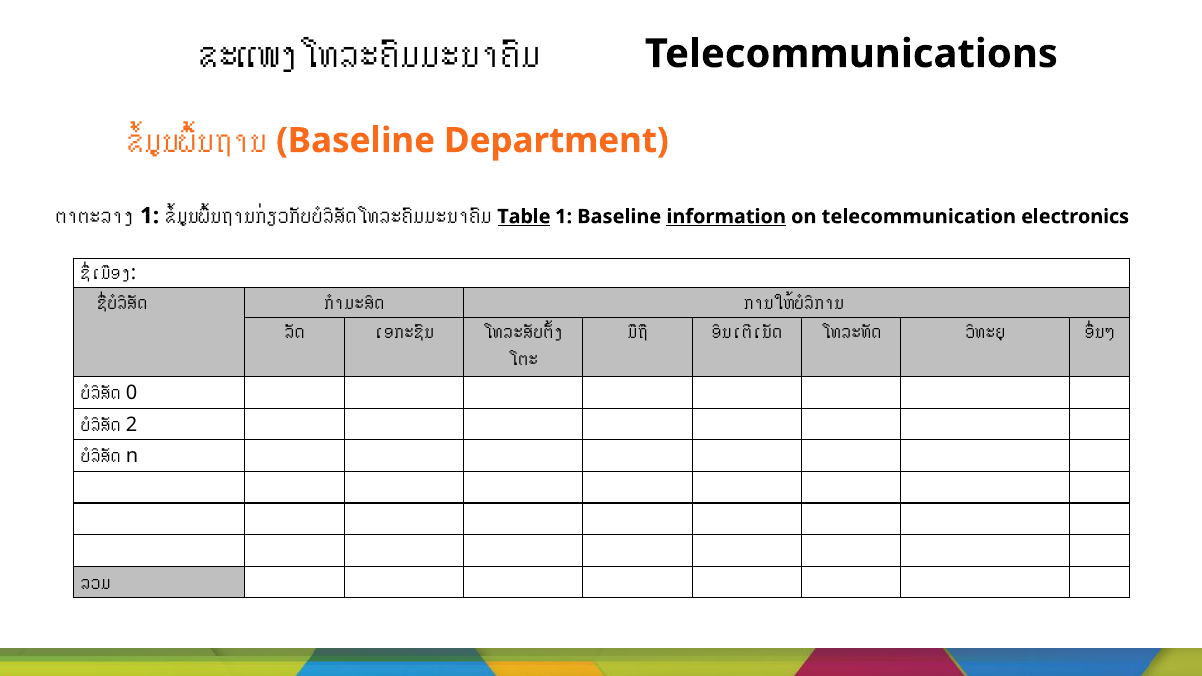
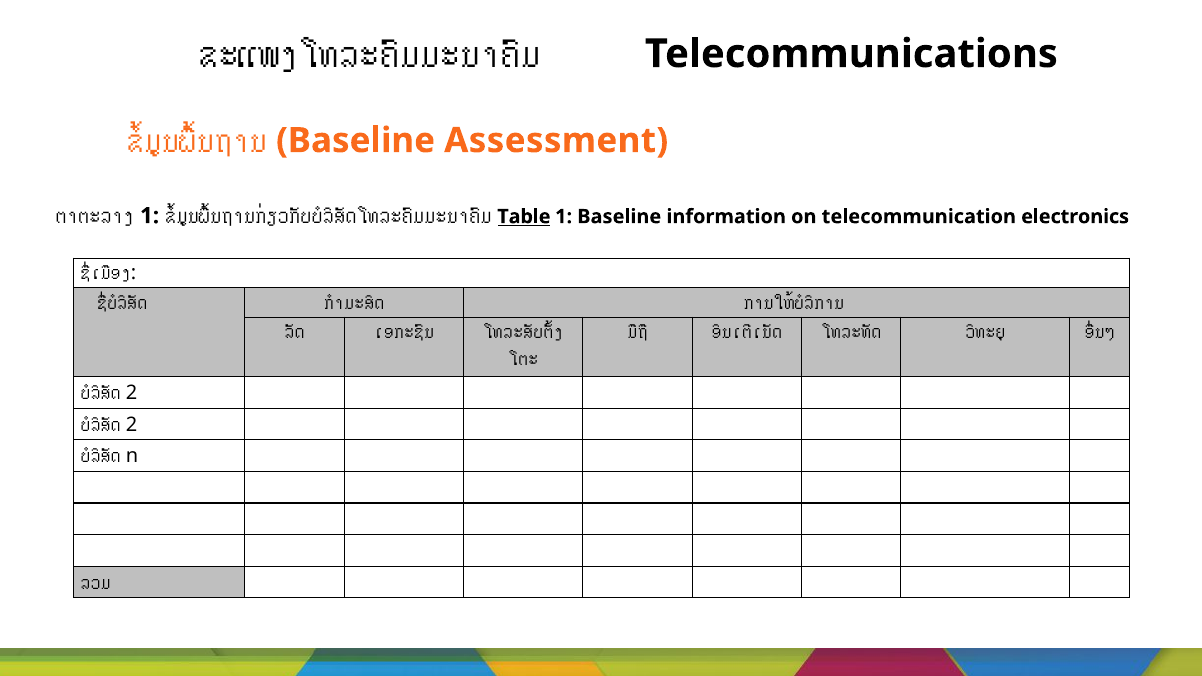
Department: Department -> Assessment (556, 141)
information underline: present -> none (726, 217)
0: 0 -> 2 (132, 393)
